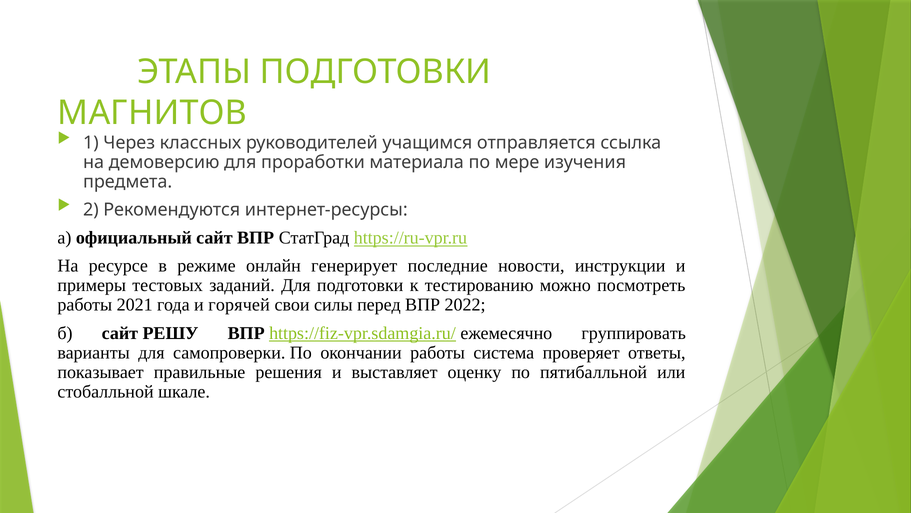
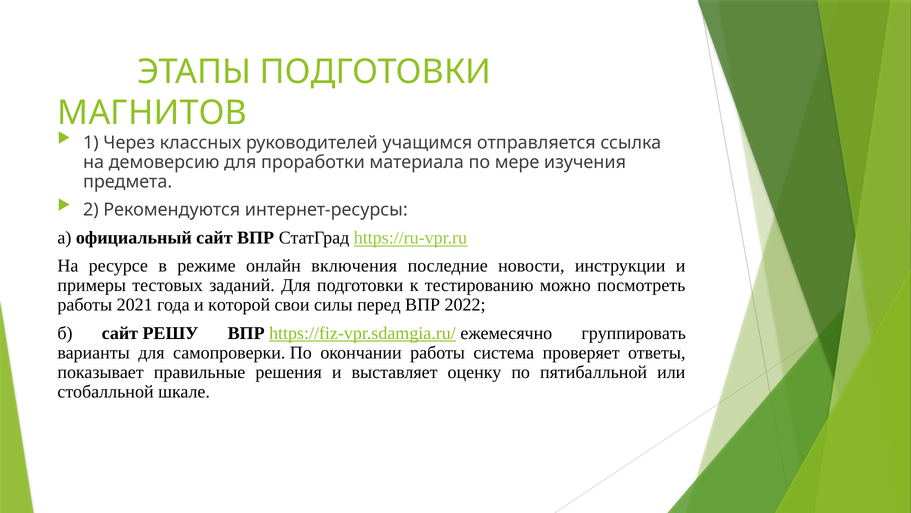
генерирует: генерирует -> включения (354, 266)
горячей: горячей -> которой (239, 305)
